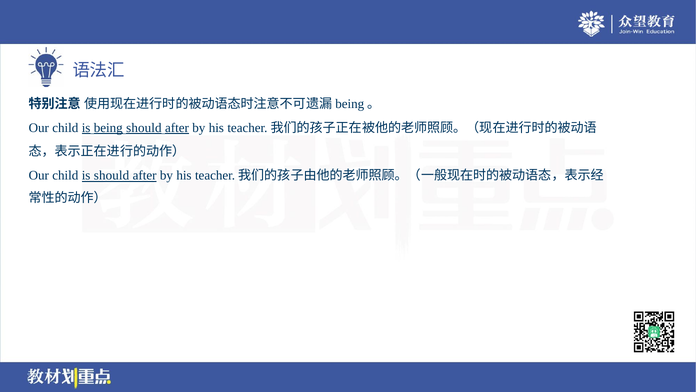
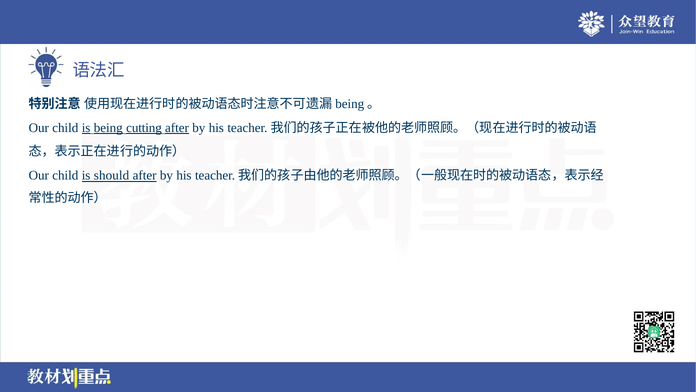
being should: should -> cutting (144, 128)
